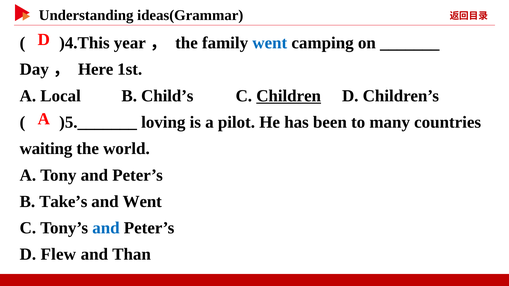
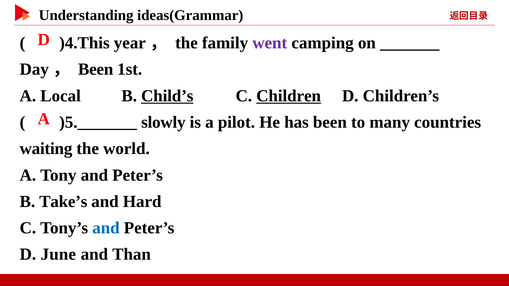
went colour: blue -> purple (270, 43)
Here: Here -> Been (96, 69)
Child’s underline: none -> present (167, 96)
loving: loving -> slowly (163, 122)
and Went: Went -> Hard (142, 202)
Flew: Flew -> June (58, 255)
